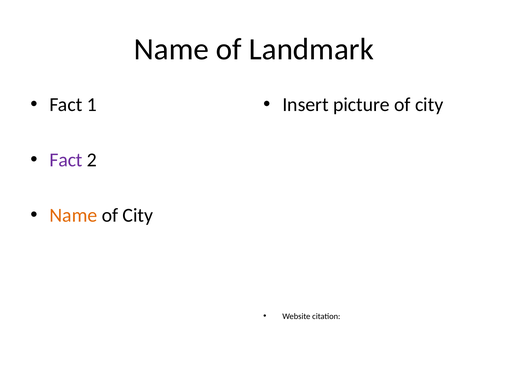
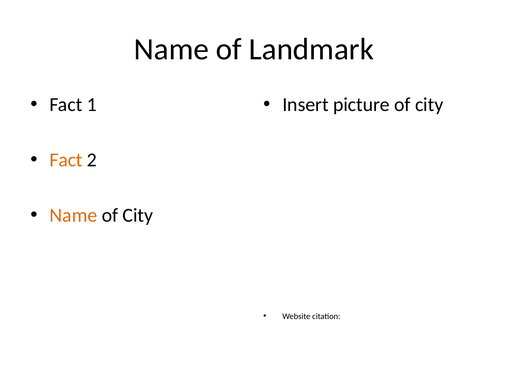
Fact colour: purple -> orange (66, 160)
